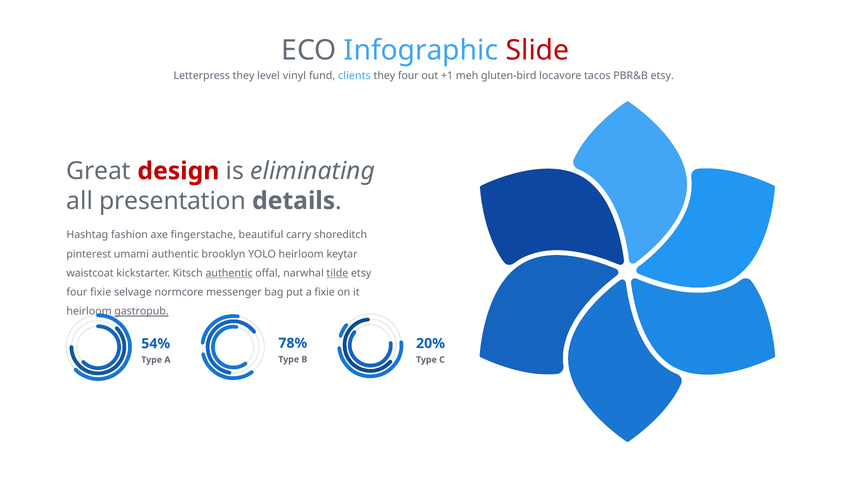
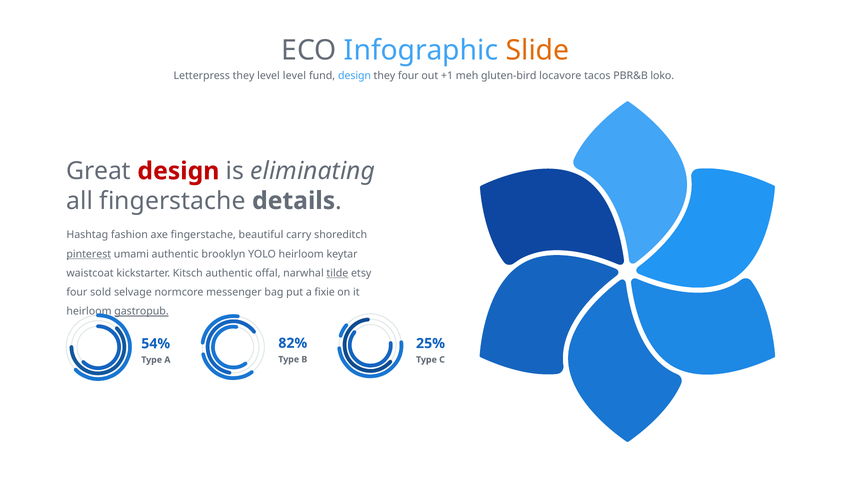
Slide colour: red -> orange (538, 51)
level vinyl: vinyl -> level (294, 76)
fund clients: clients -> design (355, 76)
PBR&B etsy: etsy -> loko (662, 76)
all presentation: presentation -> fingerstache (173, 201)
pinterest underline: none -> present (89, 254)
authentic underline: present -> none (229, 273)
four fixie: fixie -> sold (101, 292)
78%: 78% -> 82% (293, 343)
20%: 20% -> 25% (431, 344)
